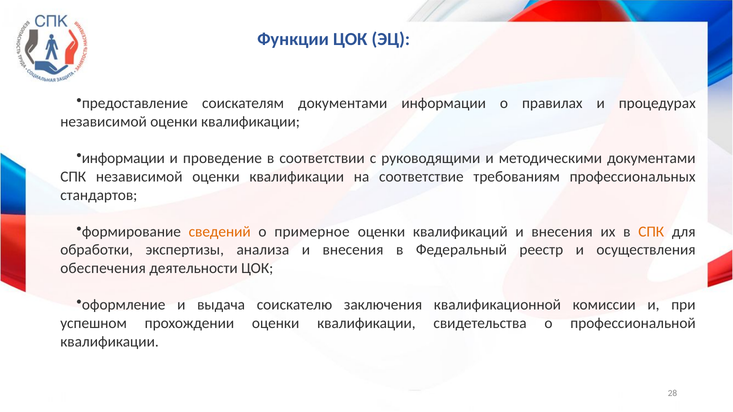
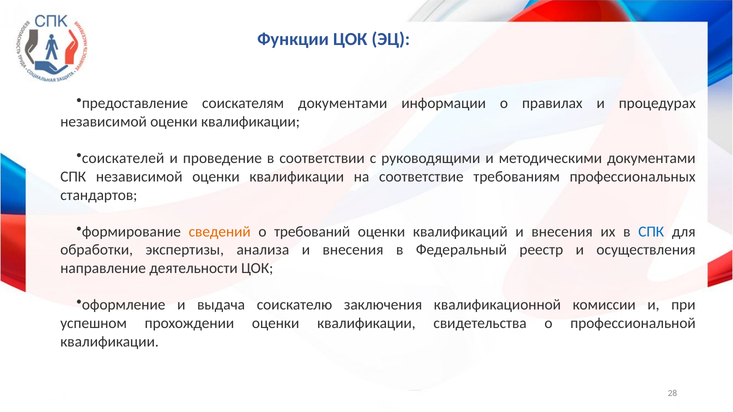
информации: информации -> соискателей (123, 158)
примерное: примерное -> требований (312, 232)
СПК colour: orange -> blue (651, 232)
обеспечения: обеспечения -> направление (103, 268)
